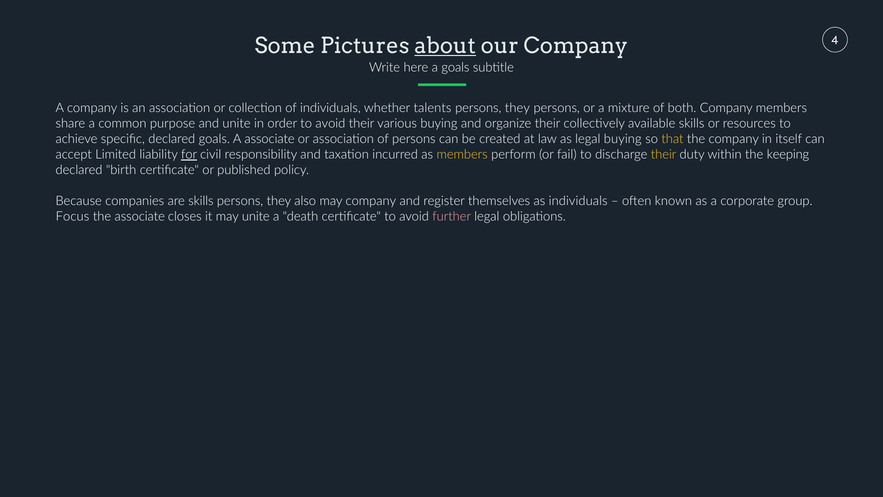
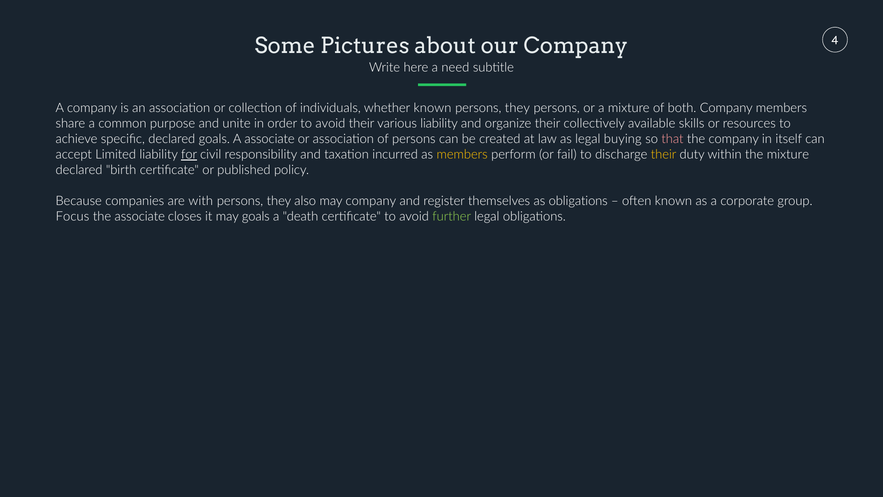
about underline: present -> none (445, 46)
a goals: goals -> need (455, 67)
whether talents: talents -> known (432, 108)
various buying: buying -> liability (439, 124)
that colour: yellow -> pink (672, 139)
the keeping: keeping -> mixture (788, 154)
are skills: skills -> with (201, 201)
as individuals: individuals -> obligations (578, 201)
may unite: unite -> goals (256, 216)
further colour: pink -> light green (452, 216)
